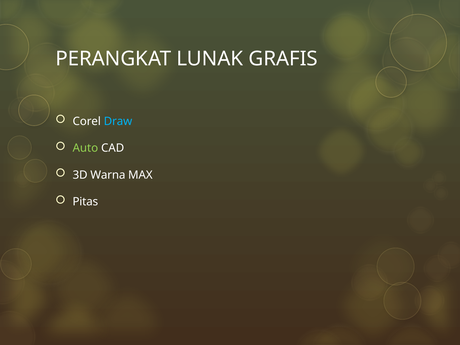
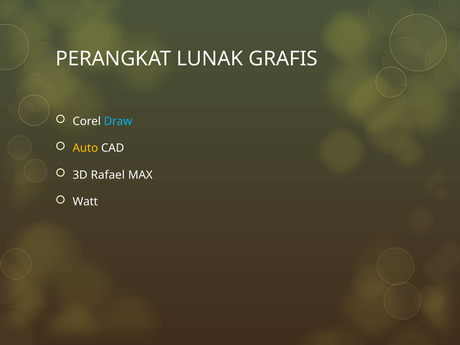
Auto colour: light green -> yellow (85, 148)
Warna: Warna -> Rafael (108, 175)
Pitas: Pitas -> Watt (85, 202)
